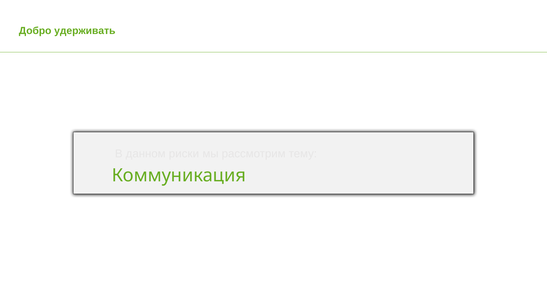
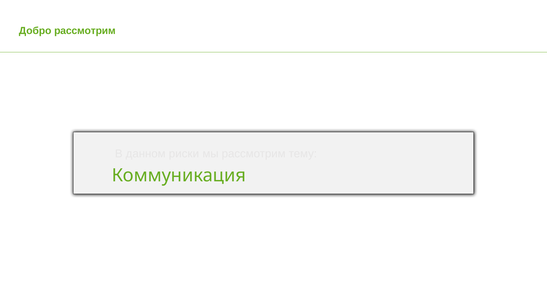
Добро удерживать: удерживать -> рассмотрим (85, 31)
